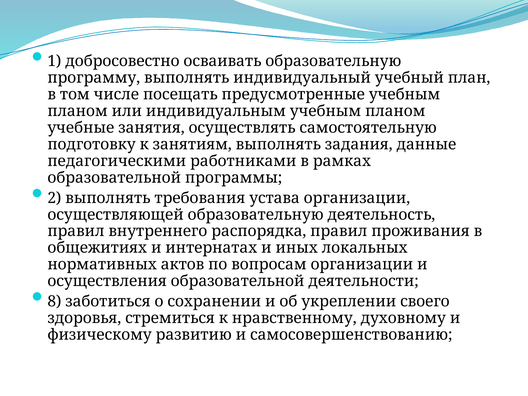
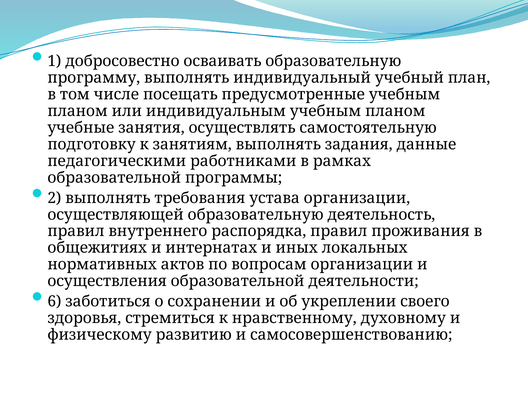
8: 8 -> 6 (54, 301)
